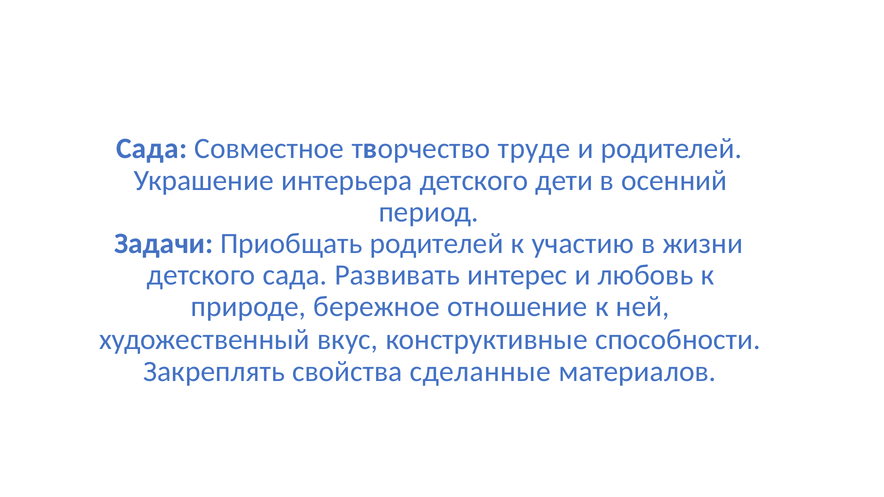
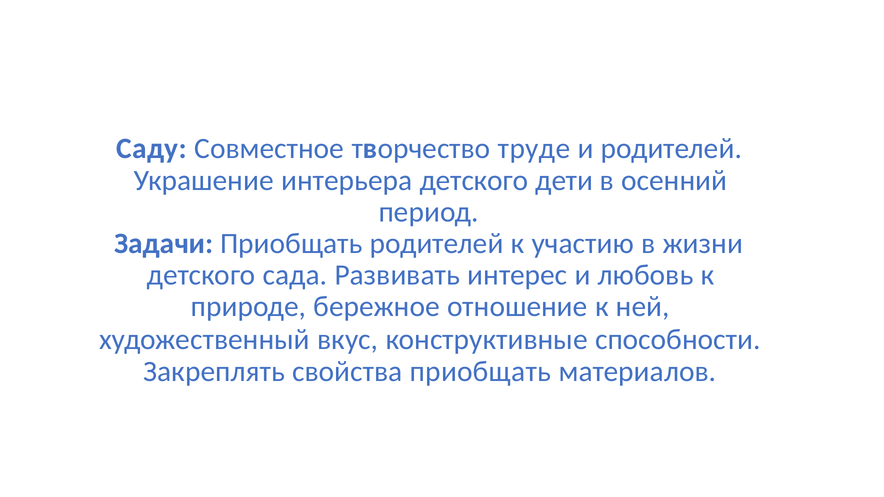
Сада: Сада -> Саду (152, 149)
свойства сделанные: сделанные -> приобщать (480, 372)
